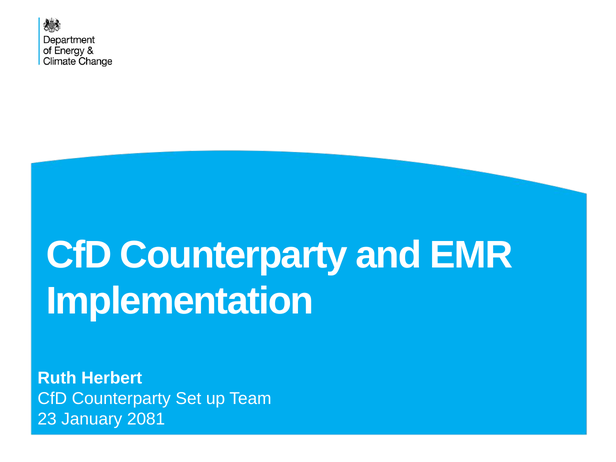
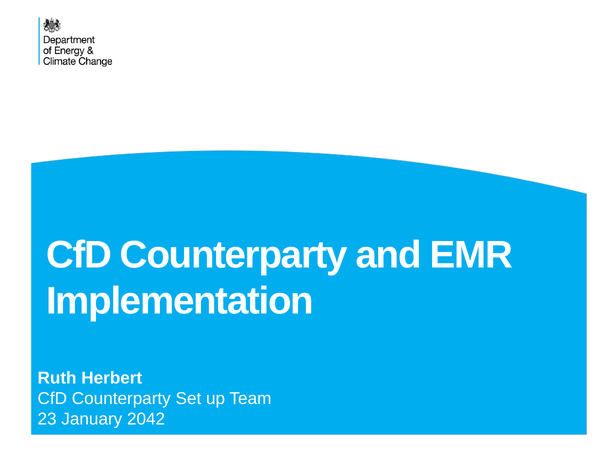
2081: 2081 -> 2042 (146, 419)
